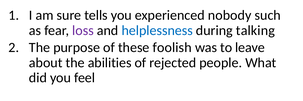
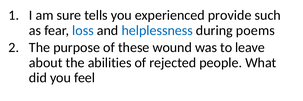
nobody: nobody -> provide (230, 15)
loss colour: purple -> blue (83, 30)
talking: talking -> poems (255, 30)
foolish: foolish -> wound (172, 48)
